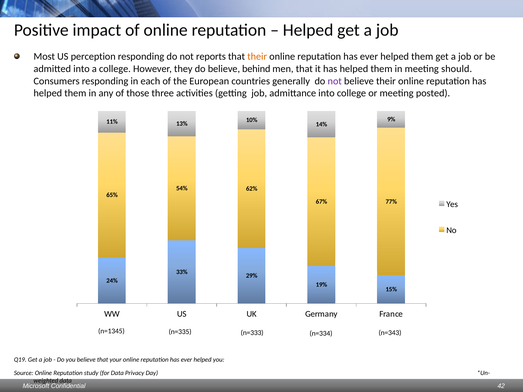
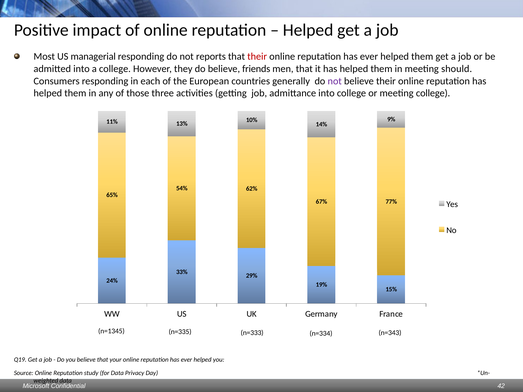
perception: perception -> managerial (93, 57)
their colour: orange -> red (257, 57)
behind: behind -> friends (256, 69)
meeting posted: posted -> college (433, 93)
